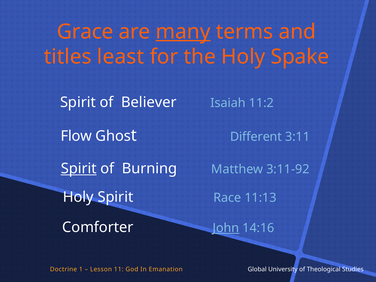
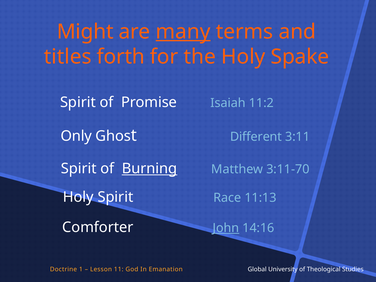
Grace: Grace -> Might (85, 32)
least: least -> forth (121, 57)
Believer: Believer -> Promise (149, 102)
Flow: Flow -> Only (76, 136)
Spirit underline: present -> none (79, 169)
Burning underline: none -> present (149, 169)
3:11-92: 3:11-92 -> 3:11-70 (288, 169)
